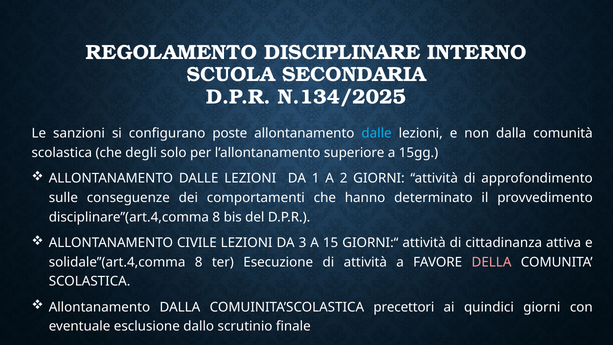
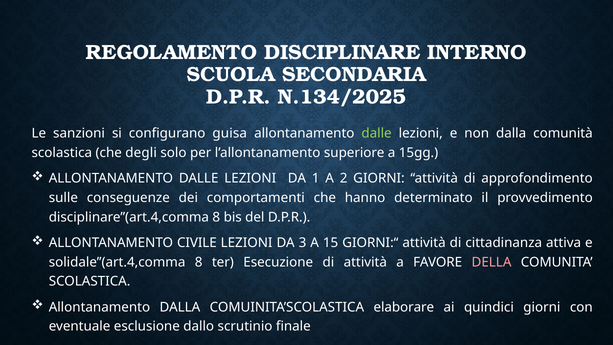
poste: poste -> guisa (230, 133)
dalle colour: light blue -> light green (377, 133)
precettori: precettori -> elaborare (404, 307)
